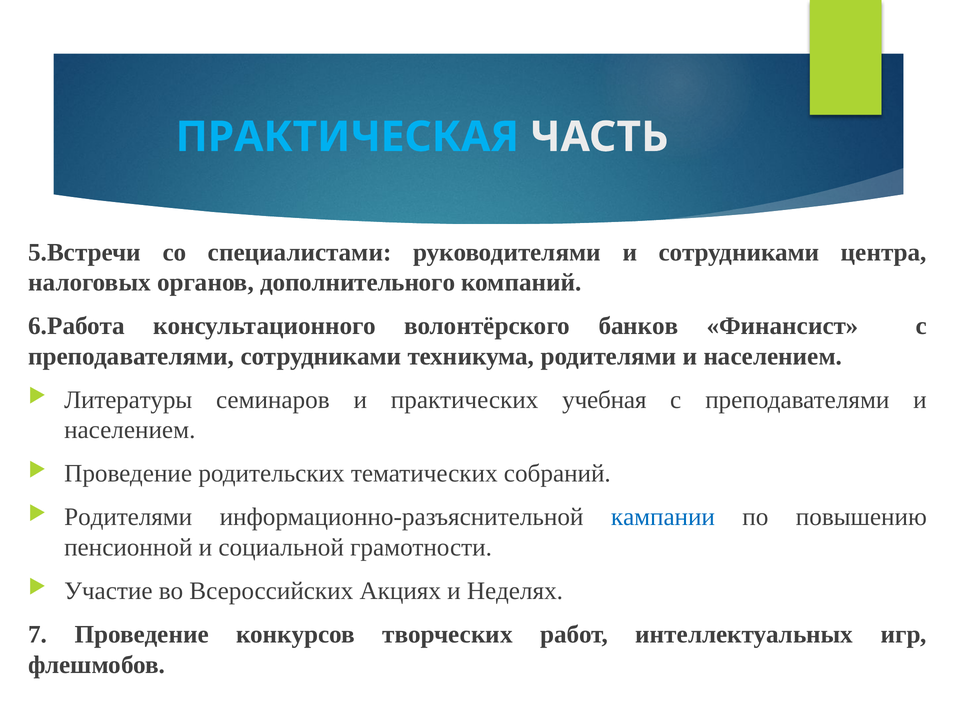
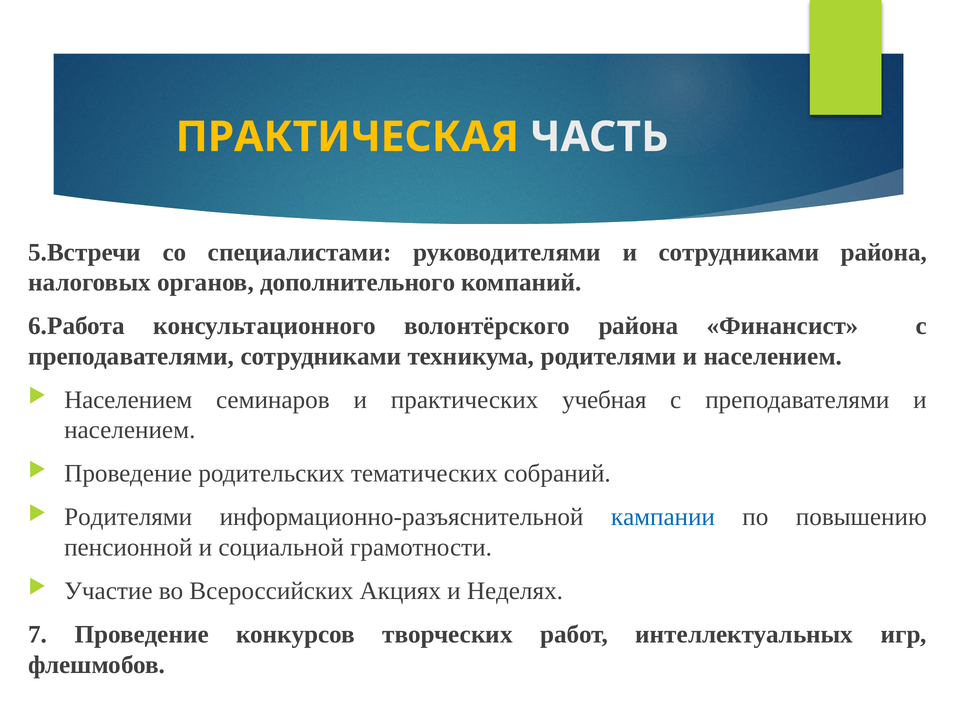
ПРАКТИЧЕСКАЯ colour: light blue -> yellow (347, 137)
сотрудниками центра: центра -> района (884, 252)
волонтёрского банков: банков -> района (638, 326)
Литературы: Литературы -> Населением (128, 400)
